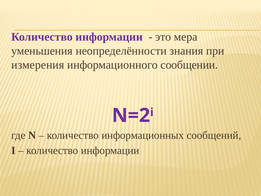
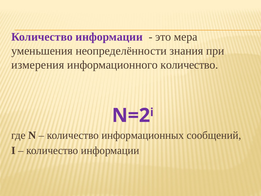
информационного сообщении: сообщении -> количество (189, 65)
